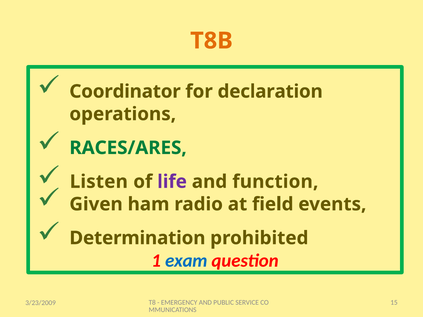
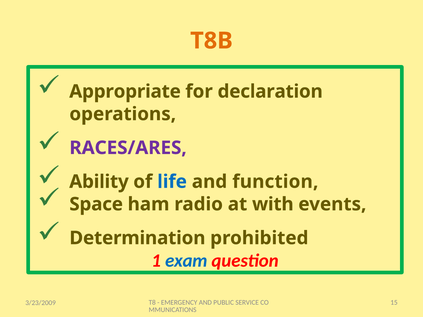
Coordinator: Coordinator -> Appropriate (125, 92)
RACES/ARES colour: green -> purple (128, 148)
Listen: Listen -> Ability (99, 182)
life colour: purple -> blue (172, 182)
Given: Given -> Space (96, 204)
field: field -> with (273, 204)
